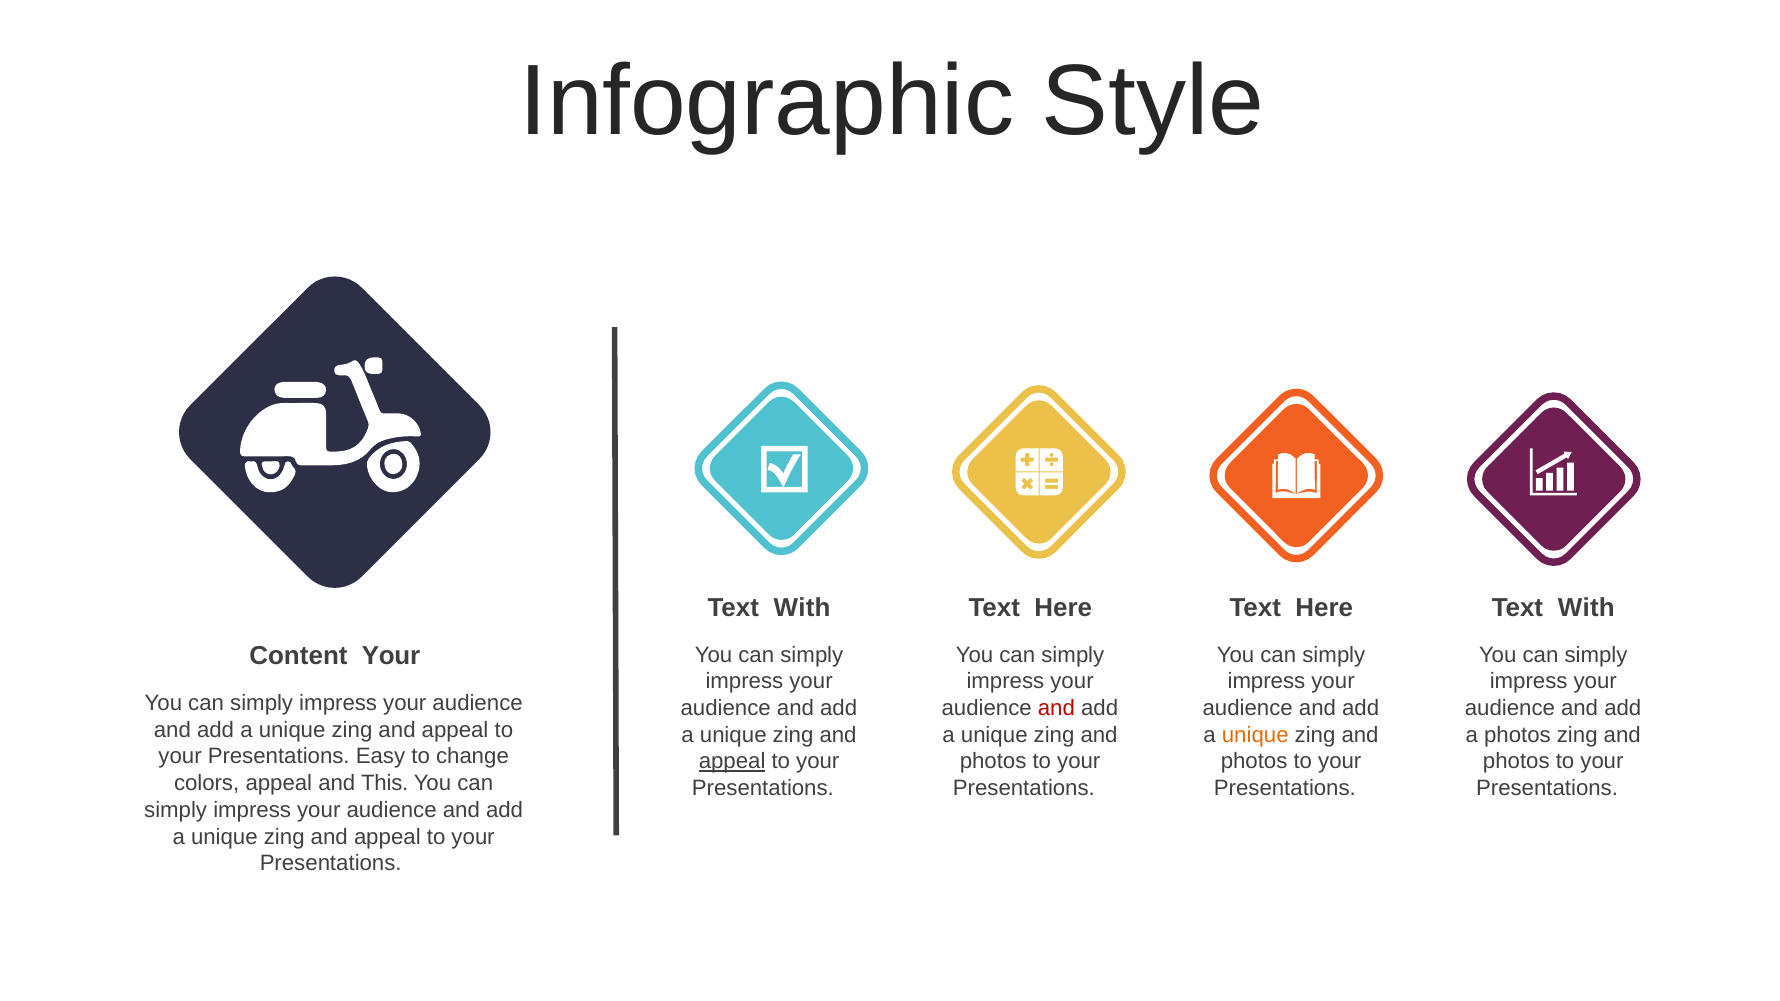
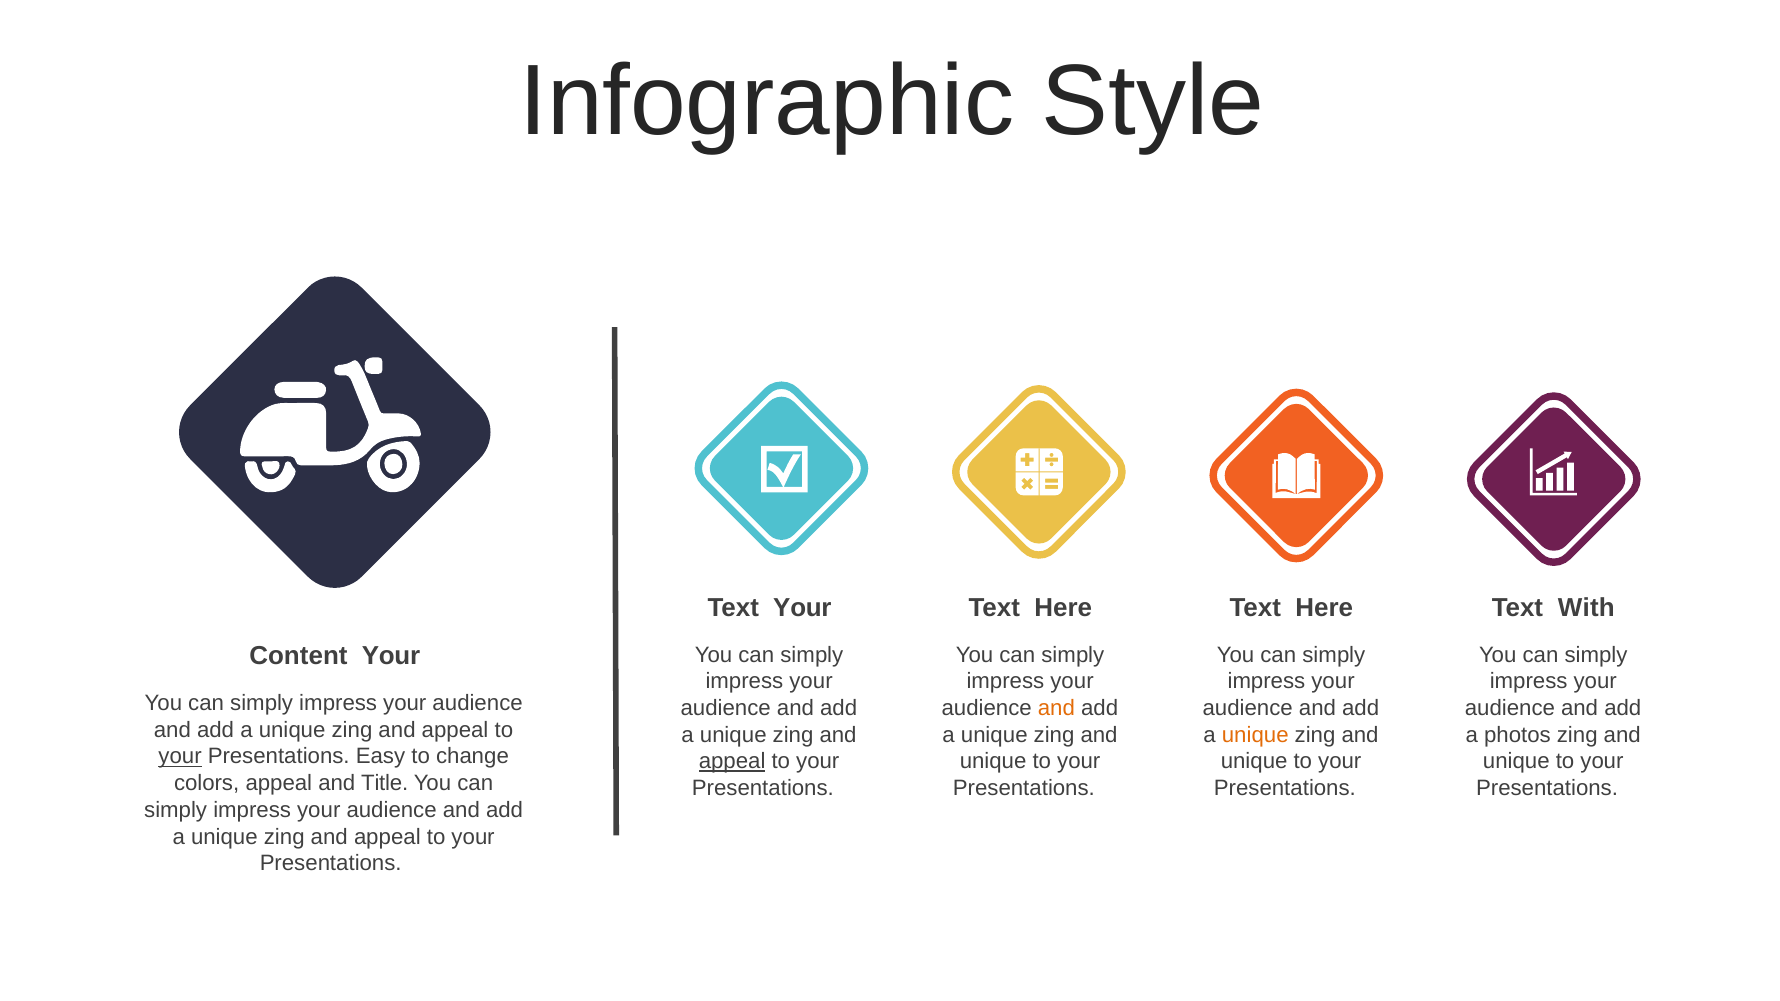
With: With -> Your (802, 608)
and colour: red -> orange (1056, 708)
your underline: none -> present (180, 757)
photos: photos -> unique (993, 762)
photos: photos -> unique (1254, 762)
photos: photos -> unique (1516, 762)
This: This -> Title (385, 784)
